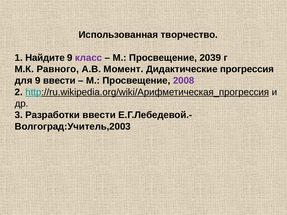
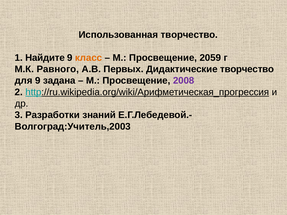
класс colour: purple -> orange (89, 58)
2039: 2039 -> 2059 (210, 58)
Момент: Момент -> Первых (124, 69)
Дидактические прогрессия: прогрессия -> творчество (247, 69)
9 ввести: ввести -> задана (59, 81)
Разработки ввести: ввести -> знаний (99, 115)
